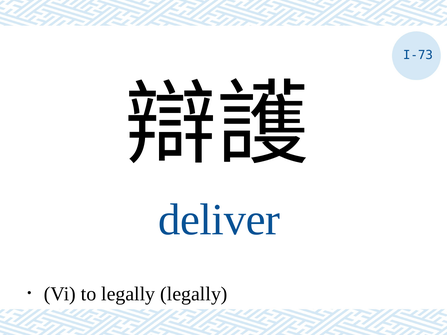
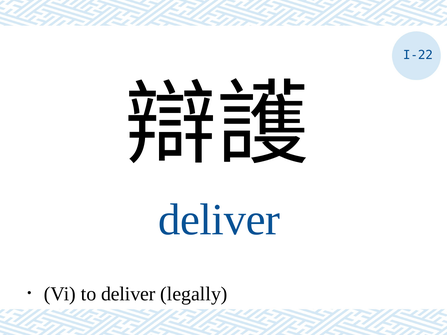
I-73: I-73 -> I-22 (418, 55)
to legally: legally -> deliver (128, 294)
